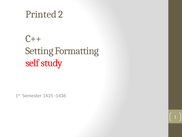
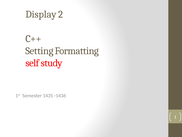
Printed: Printed -> Display (41, 14)
